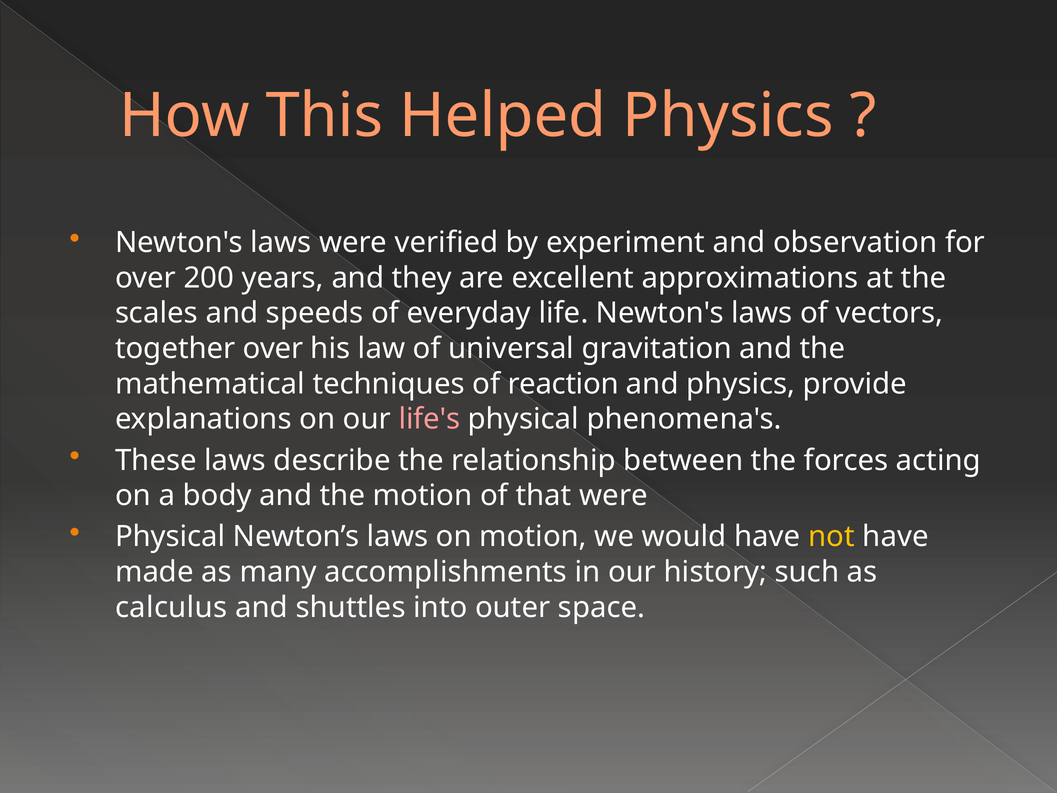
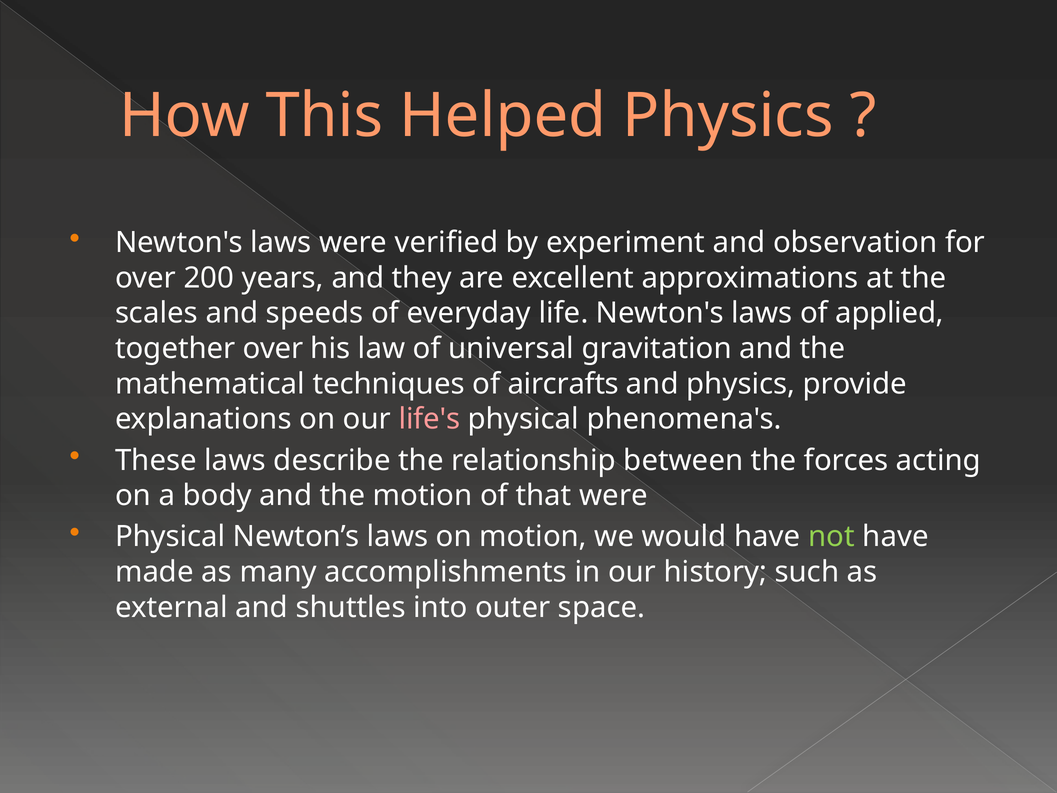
vectors: vectors -> applied (890, 313)
reaction: reaction -> aircrafts (563, 384)
not colour: yellow -> light green (831, 537)
calculus: calculus -> external (171, 607)
